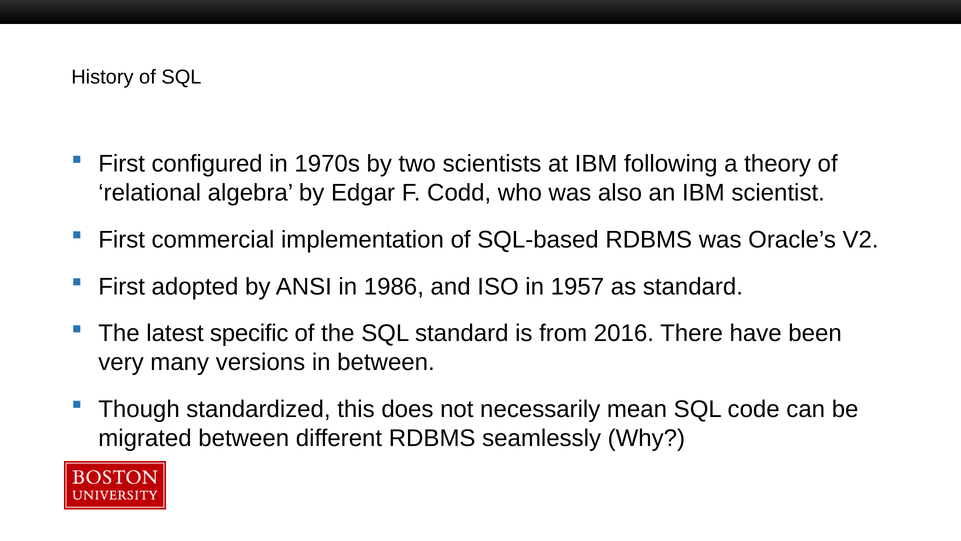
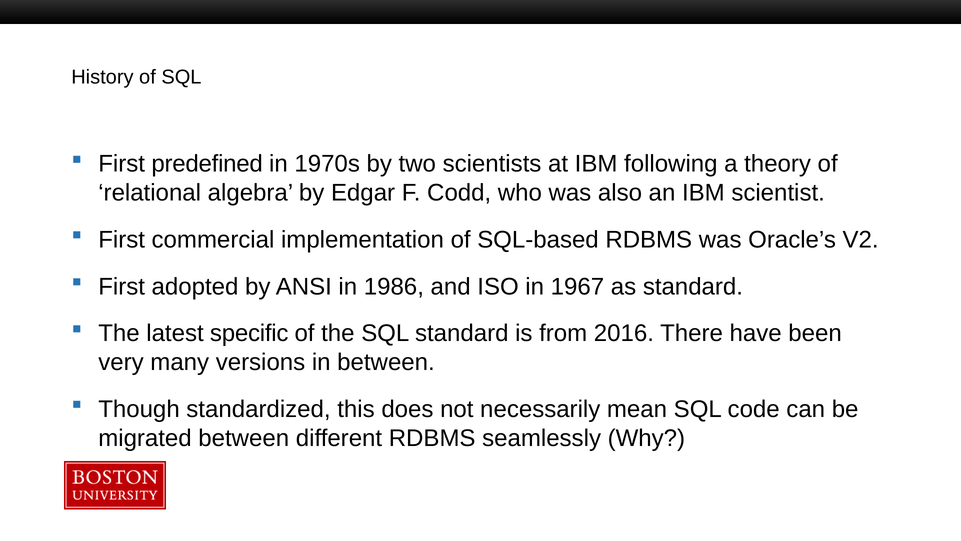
configured: configured -> predefined (207, 164)
1957: 1957 -> 1967 (577, 286)
